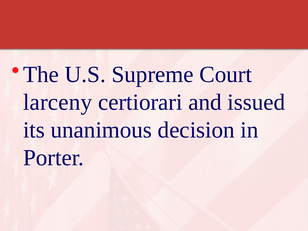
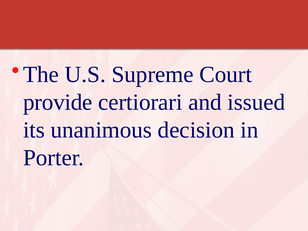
larceny: larceny -> provide (58, 102)
